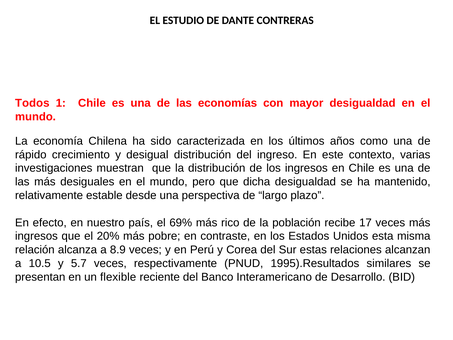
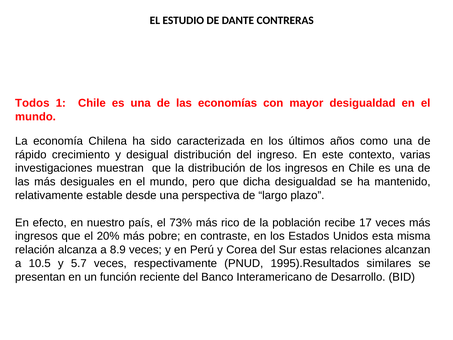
69%: 69% -> 73% (181, 222)
flexible: flexible -> función (118, 277)
